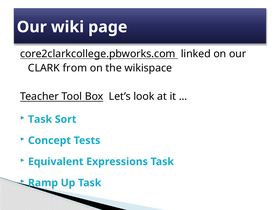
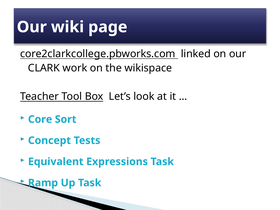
from: from -> work (75, 68)
Task: Task -> Core (40, 119)
